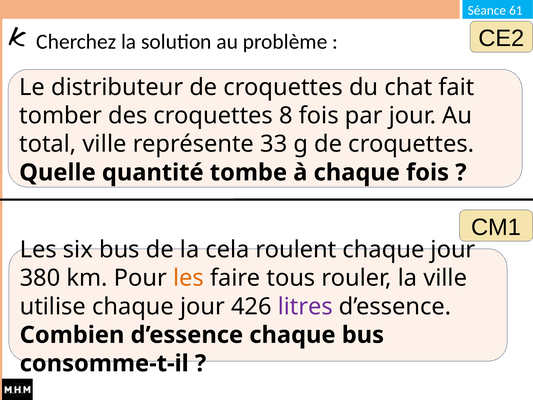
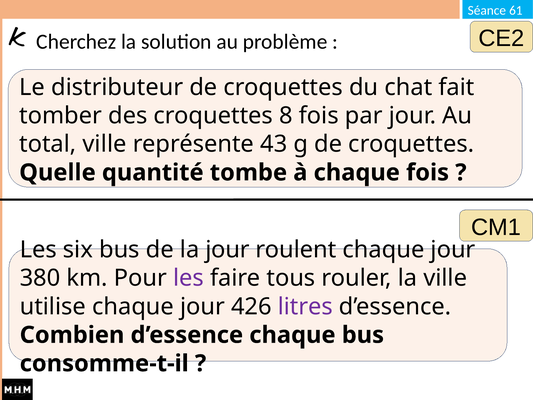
33: 33 -> 43 (274, 144)
la cela: cela -> jour (228, 250)
les colour: orange -> purple (189, 278)
